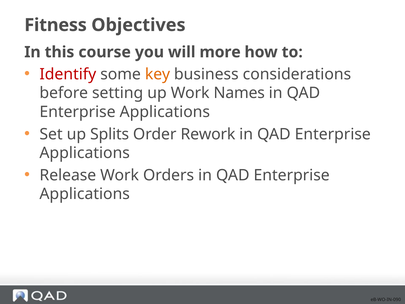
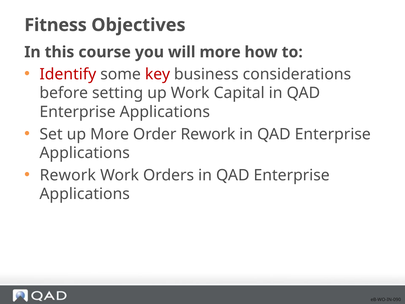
key colour: orange -> red (158, 74)
Names: Names -> Capital (239, 93)
up Splits: Splits -> More (110, 134)
Release: Release -> Rework (68, 175)
